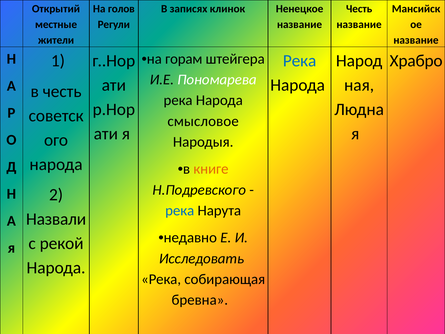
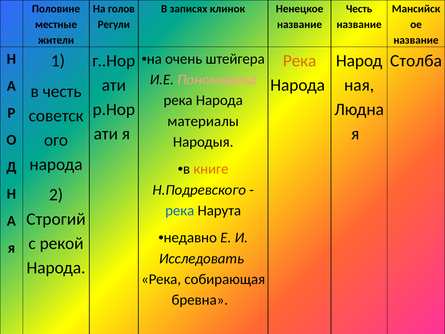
Открытий: Открытий -> Половине (56, 9)
горам: горам -> очень (184, 59)
Река colour: blue -> orange (300, 61)
Храбро: Храбро -> Столба (416, 61)
Пономарева colour: white -> pink (217, 80)
смысловое: смысловое -> материалы (203, 121)
Назвали: Назвали -> Строгий (56, 219)
